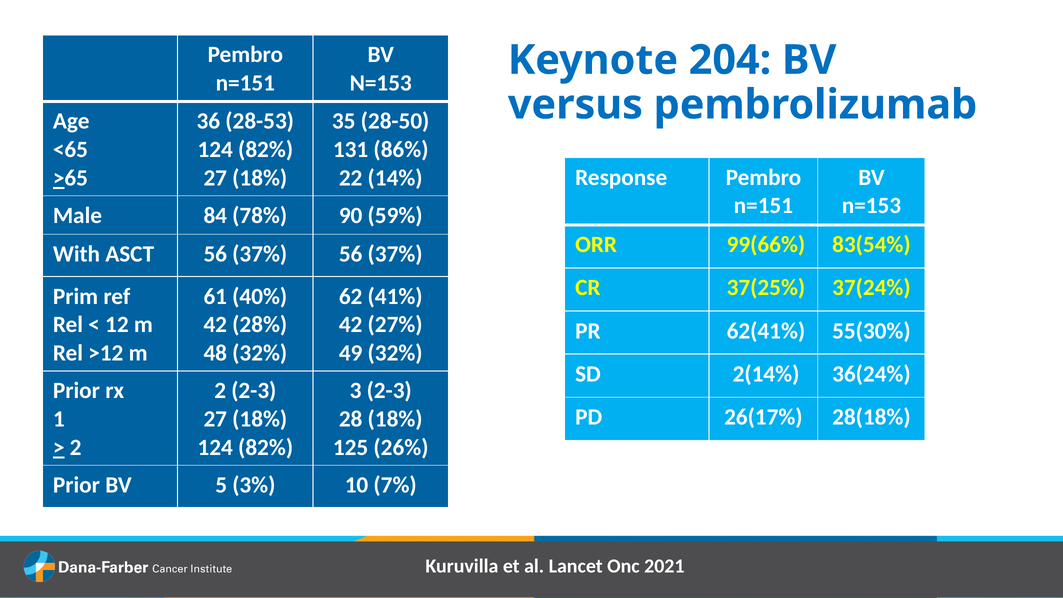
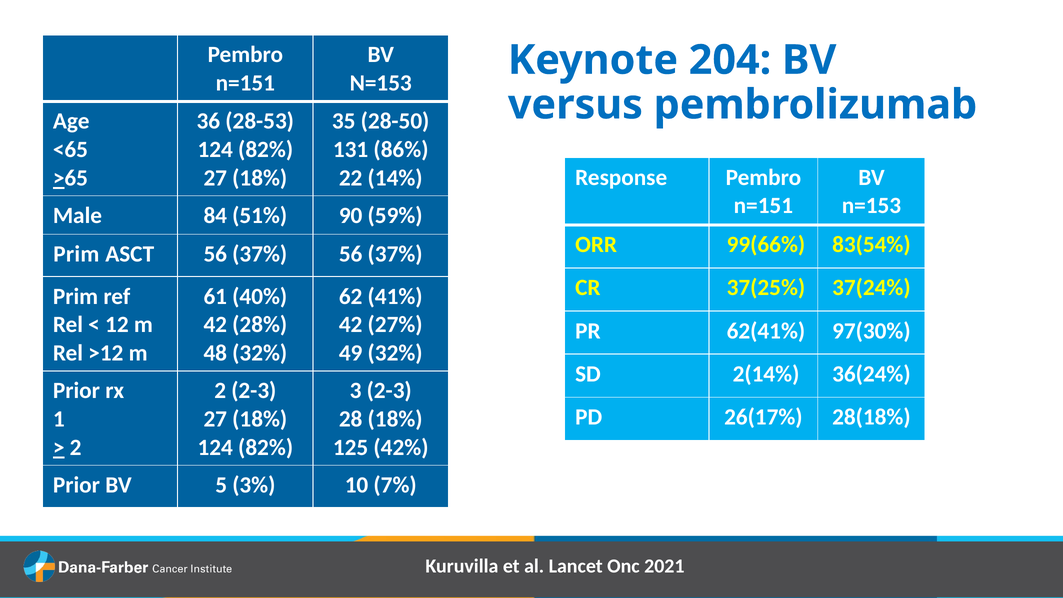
78%: 78% -> 51% (260, 216)
With: With -> Prim (76, 254)
55(30%: 55(30% -> 97(30% (871, 331)
26%: 26% -> 42% (401, 448)
